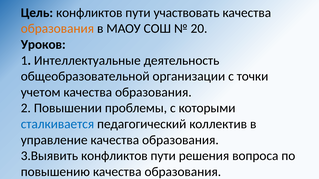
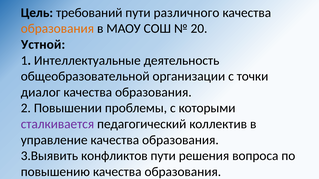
Цель конфликтов: конфликтов -> требований (89, 13)
участвовать: участвовать -> различного (186, 13)
Уроков: Уроков -> Устной (43, 45)
учетом: учетом -> диалог (41, 92)
сталкивается colour: blue -> purple (57, 124)
